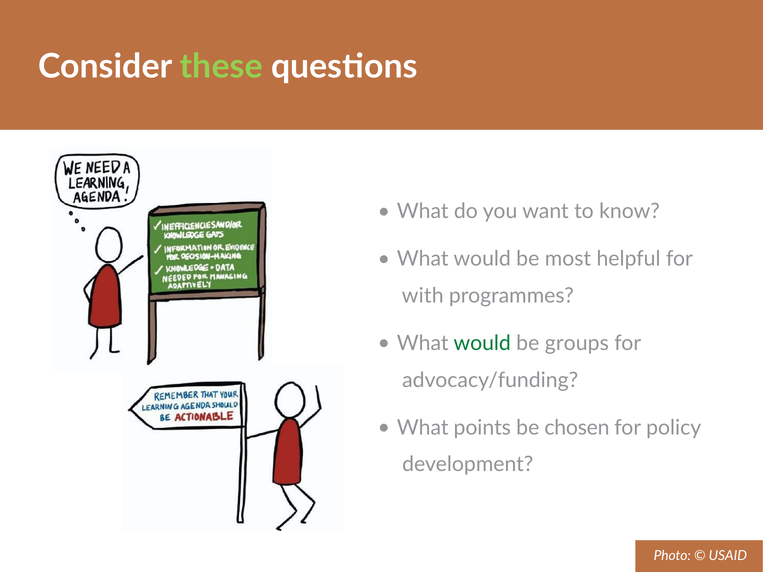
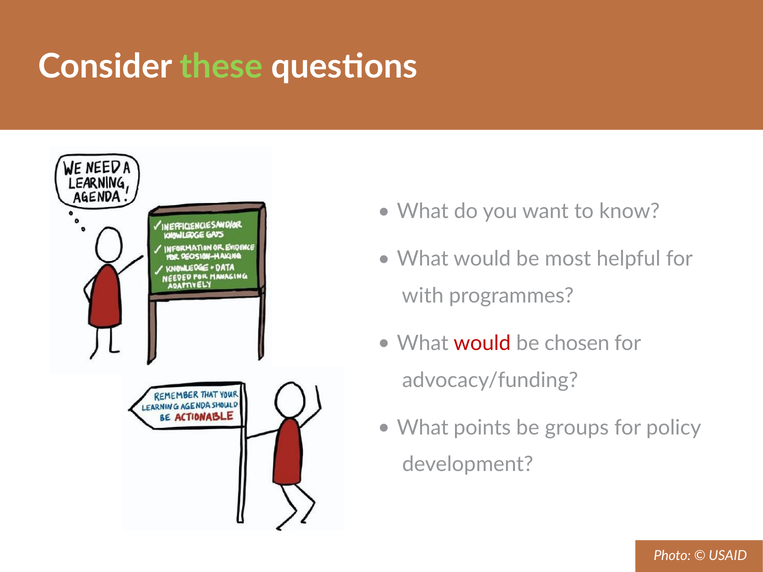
would colour: green -> red (482, 343)
groups: groups -> chosen (577, 343)
chosen: chosen -> groups (577, 428)
